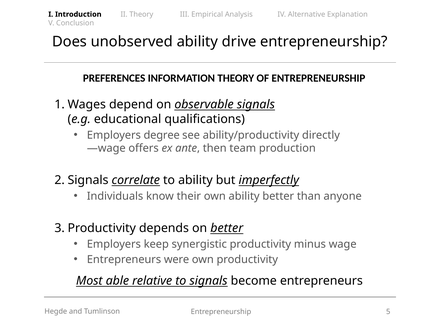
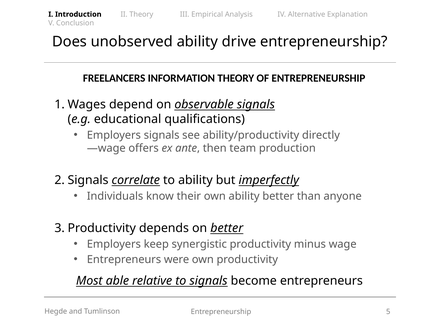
PREFERENCES: PREFERENCES -> FREELANCERS (114, 78)
Employers degree: degree -> signals (162, 135)
